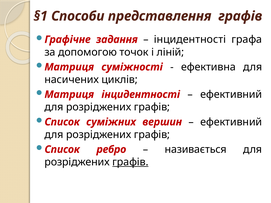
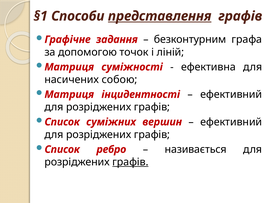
представлення underline: none -> present (160, 16)
інцидентності: інцидентності -> безконтурним (190, 40)
циклів: циклів -> собою (120, 80)
